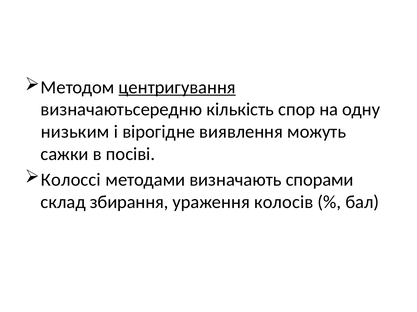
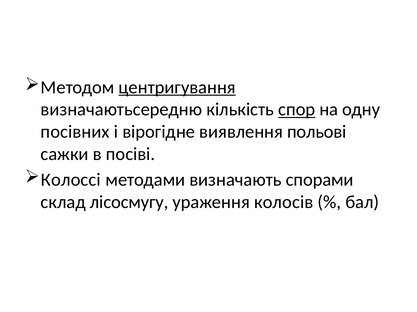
спор underline: none -> present (297, 110)
низьким: низьким -> посівних (75, 132)
можуть: можуть -> польові (317, 132)
збирання: збирання -> лісосмугу (129, 203)
